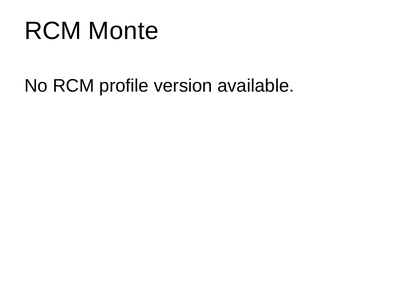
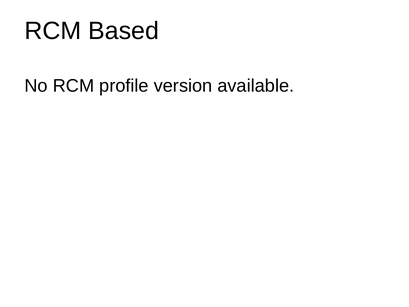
Monte: Monte -> Based (124, 31)
